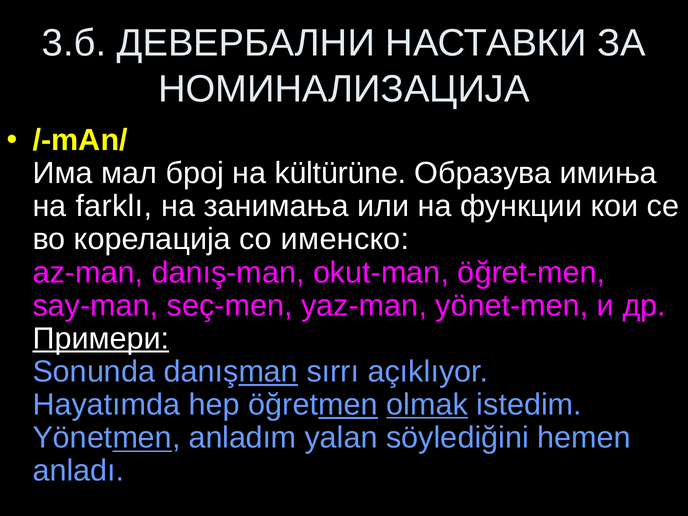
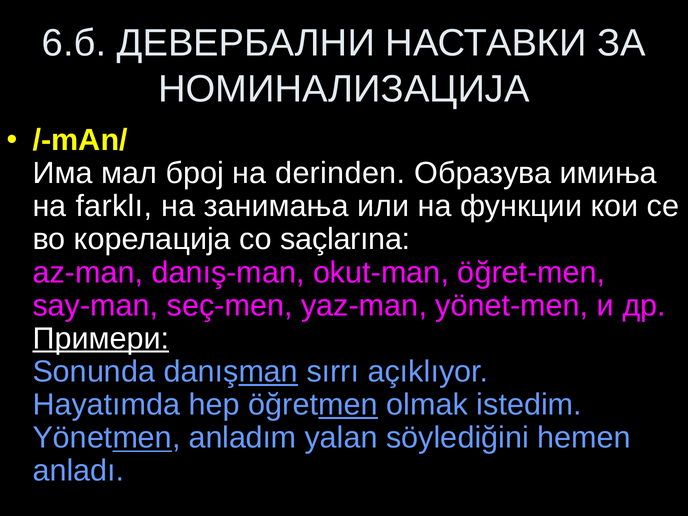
3.б: 3.б -> 6.б (74, 43)
kültürüne: kültürüne -> derinden (340, 173)
именско: именско -> saçlarına (345, 239)
olmak underline: present -> none (427, 405)
